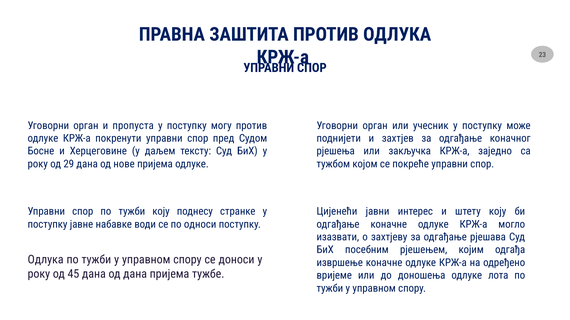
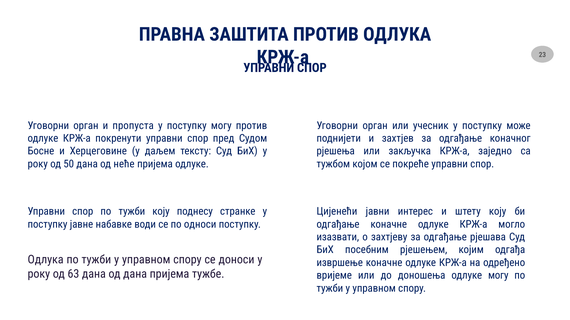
29: 29 -> 50 (69, 164)
нове: нове -> неће (124, 164)
45: 45 -> 63 (73, 274)
одлуке лота: лота -> могу (498, 276)
